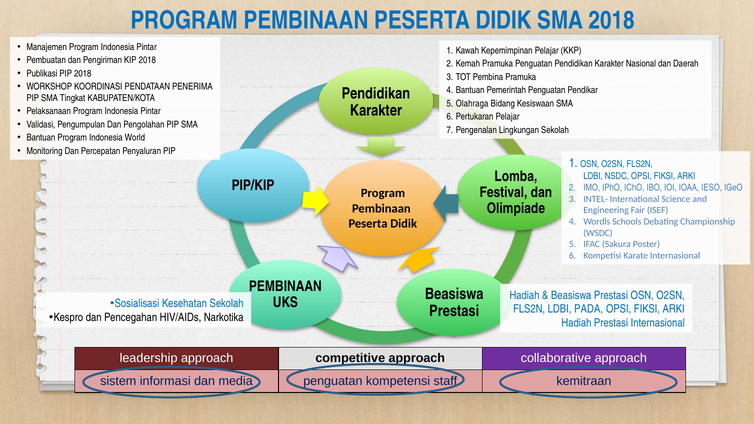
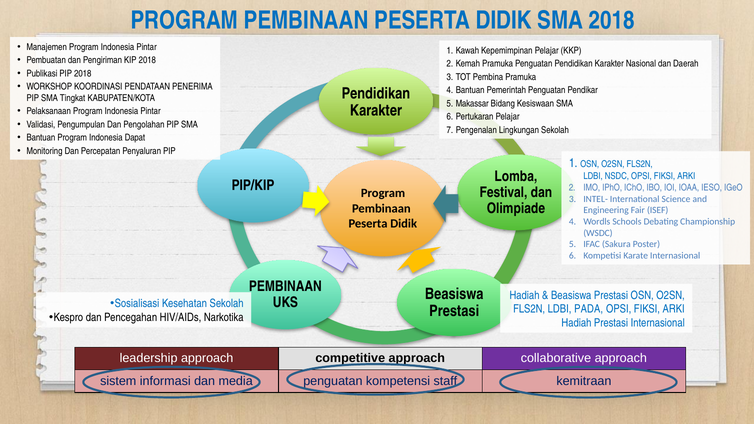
Olahraga: Olahraga -> Makassar (472, 104)
World: World -> Dapat (135, 138)
